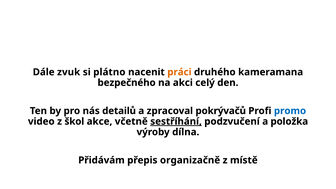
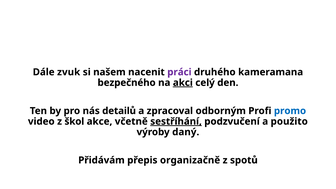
plátno: plátno -> našem (109, 72)
práci colour: orange -> purple (179, 72)
akci underline: none -> present (183, 83)
pokrývačů: pokrývačů -> odborným (221, 111)
položka: položka -> použito (289, 121)
dílna: dílna -> daný (186, 132)
místě: místě -> spotů (244, 160)
